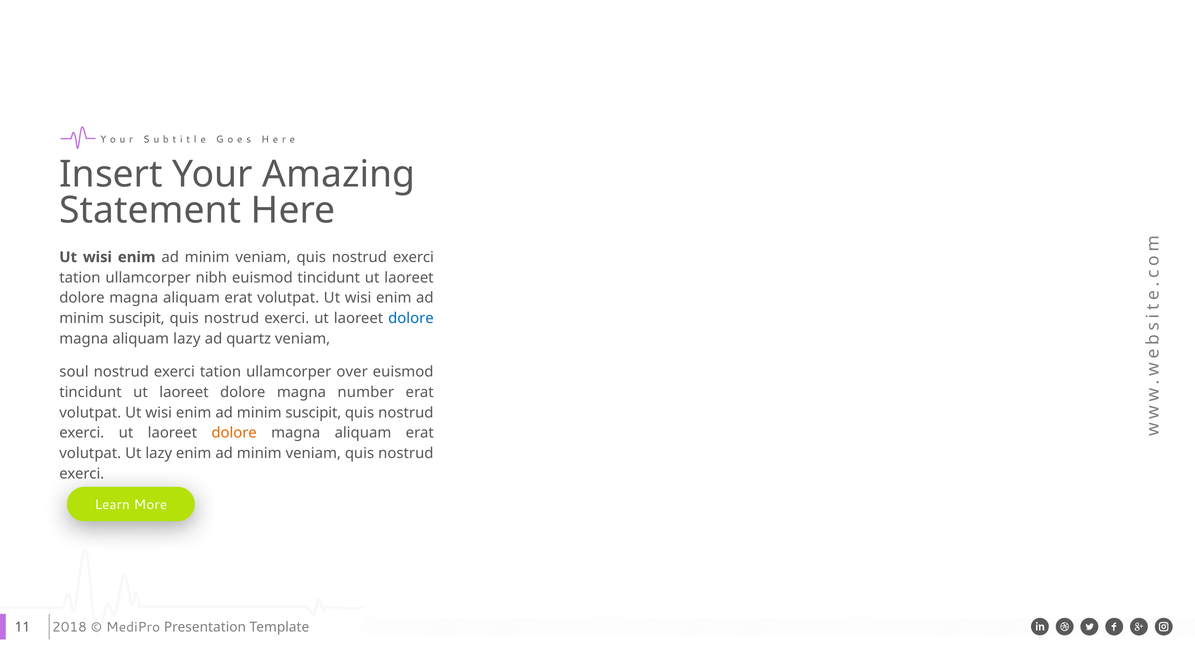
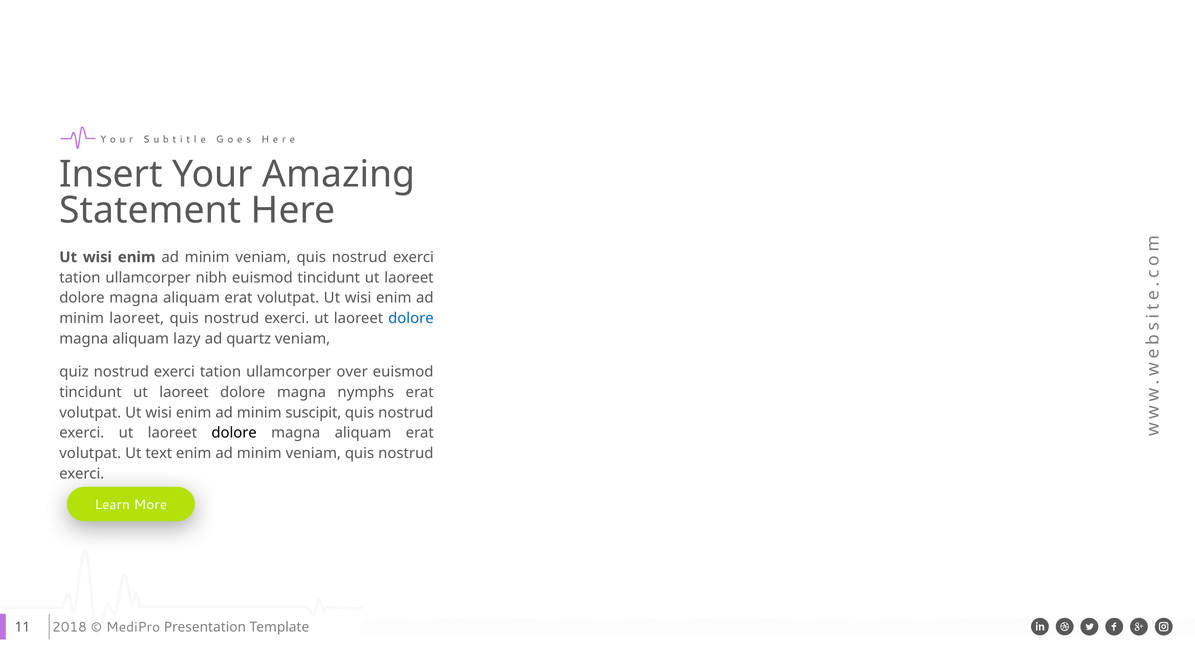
suscipit: suscipit -> laoreet (137, 319)
soul: soul -> quiz (74, 372)
number: number -> nymphs (366, 392)
dolore colour: orange -> black (234, 433)
Ut lazy: lazy -> text (159, 454)
